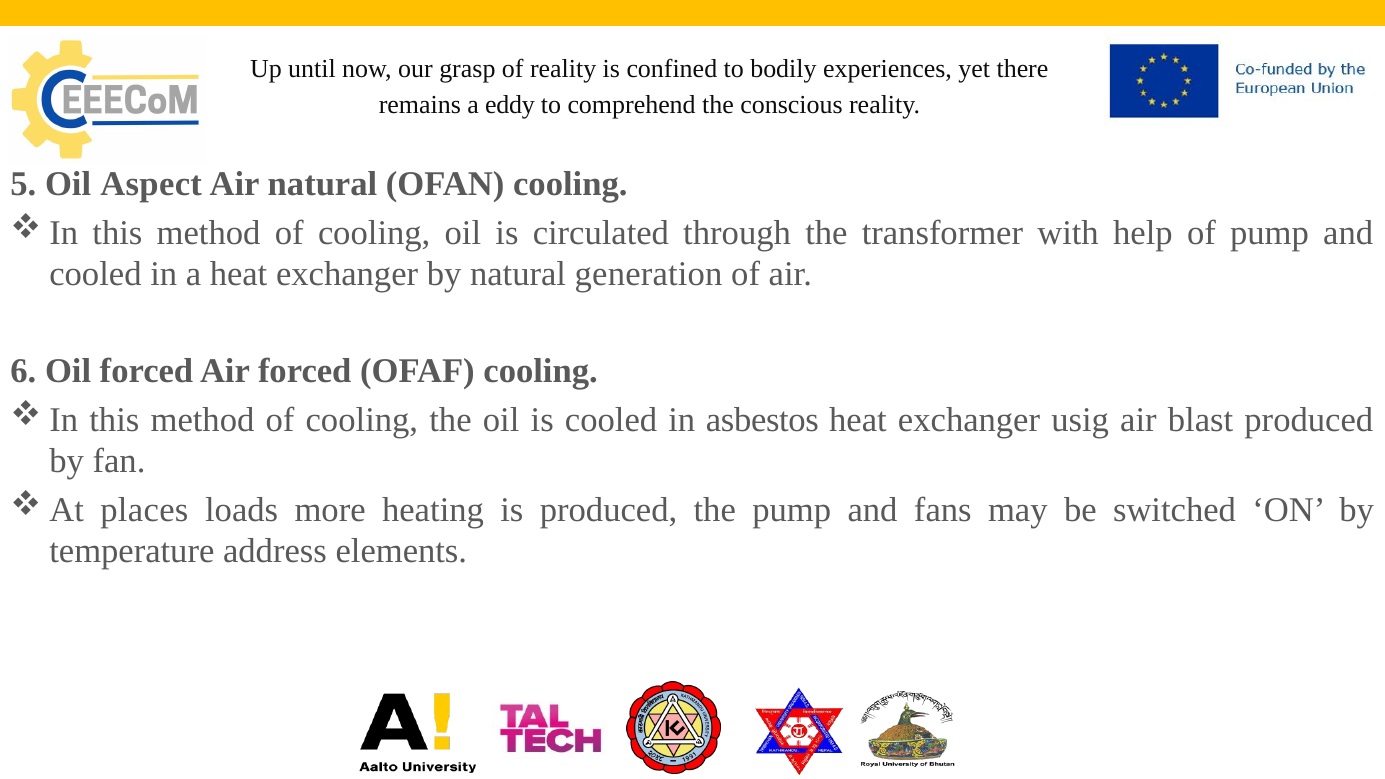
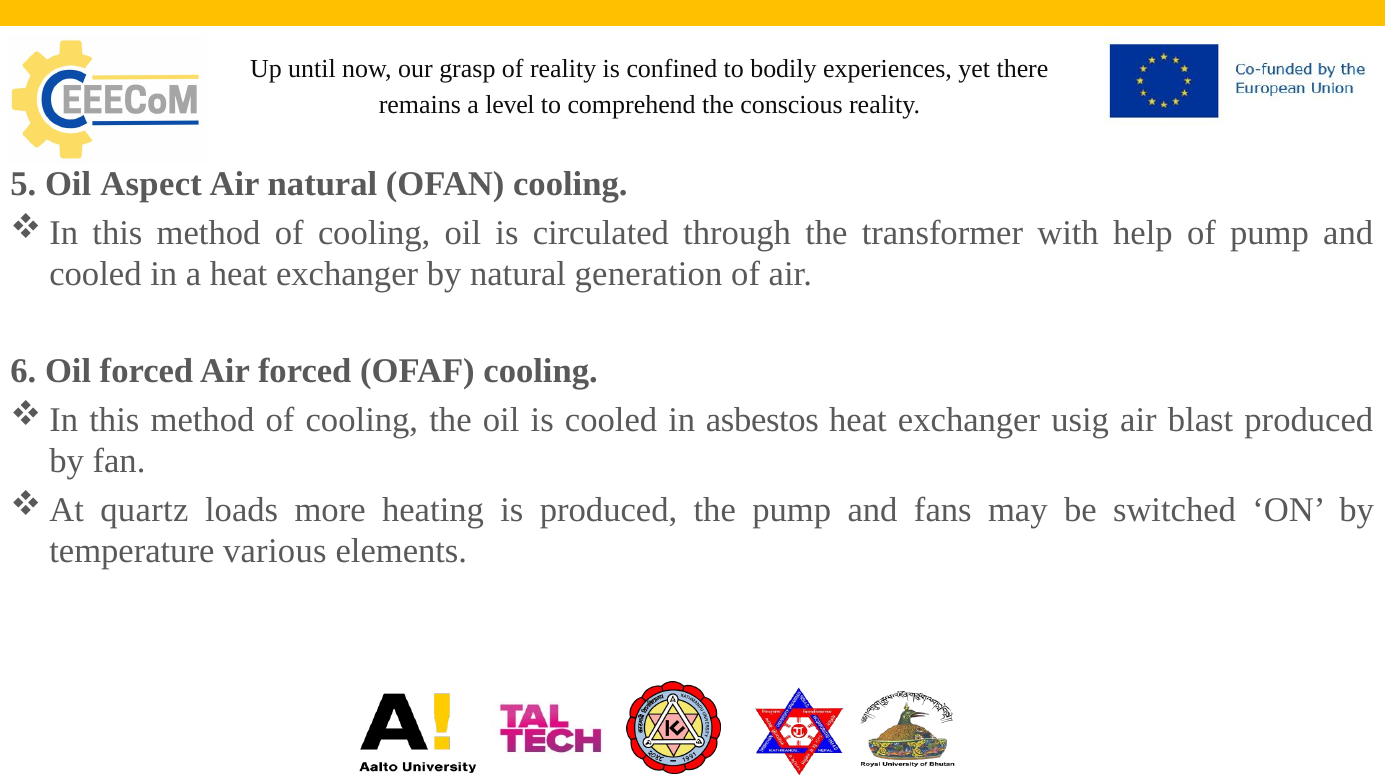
eddy: eddy -> level (510, 105)
places: places -> quartz (144, 510)
address: address -> various (275, 551)
